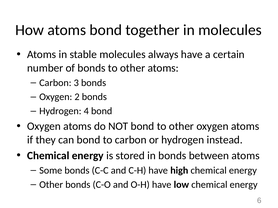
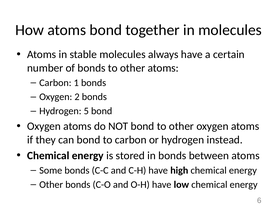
3: 3 -> 1 (76, 83)
4: 4 -> 5 (86, 111)
